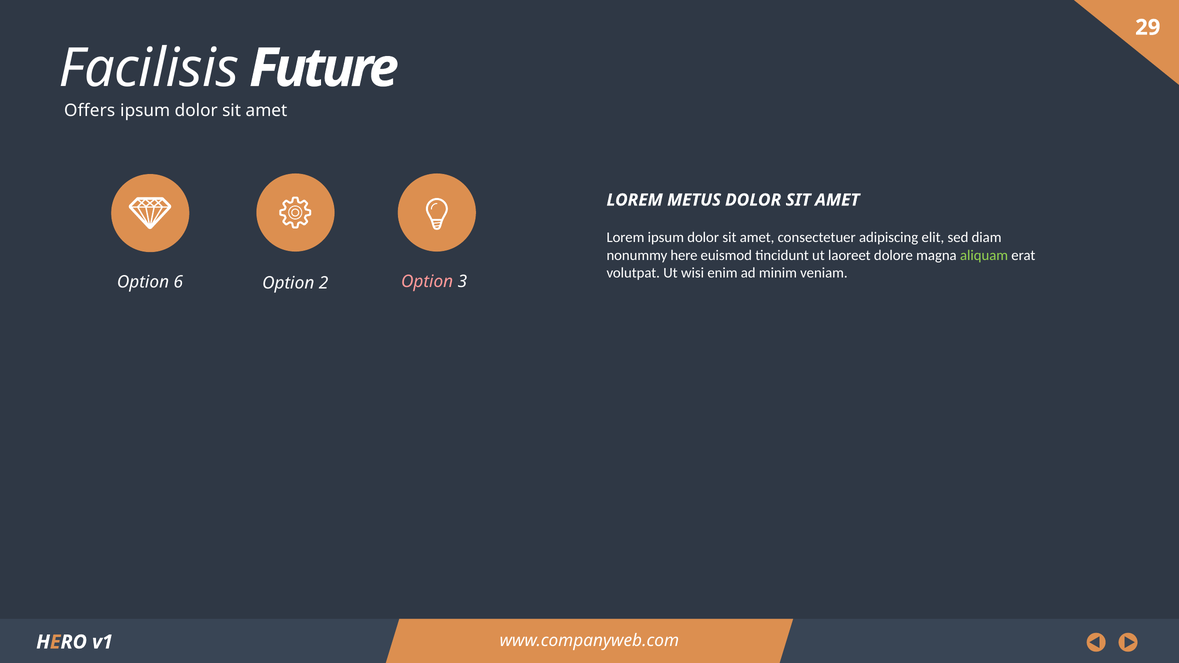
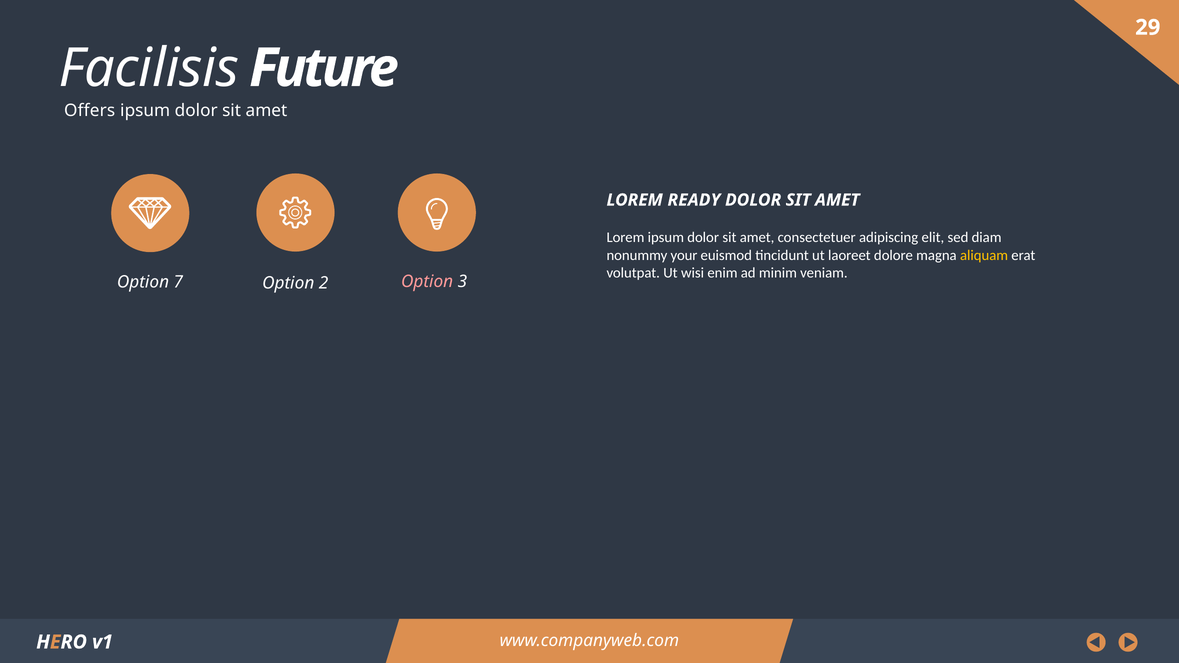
METUS: METUS -> READY (694, 200)
here: here -> your (684, 255)
aliquam colour: light green -> yellow (984, 255)
6: 6 -> 7 (178, 282)
